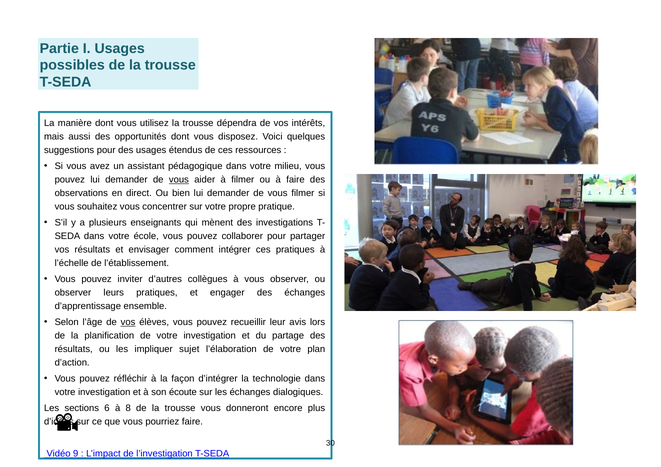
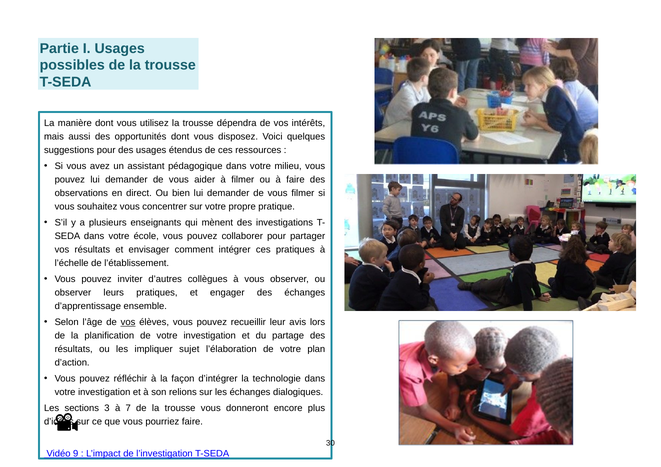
vous underline: present -> none (179, 180)
écoute: écoute -> relions (183, 393)
6: 6 -> 3 (107, 409)
8: 8 -> 7 (128, 409)
